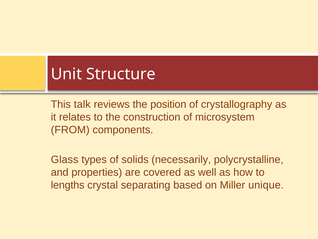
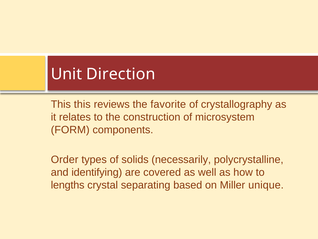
Structure: Structure -> Direction (121, 74)
This talk: talk -> this (82, 104)
position: position -> favorite (168, 104)
FROM: FROM -> FORM (70, 130)
Glass: Glass -> Order (65, 159)
properties: properties -> identifying (97, 172)
